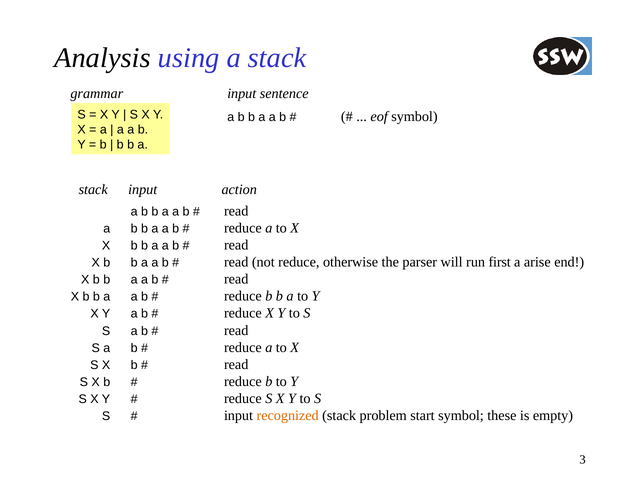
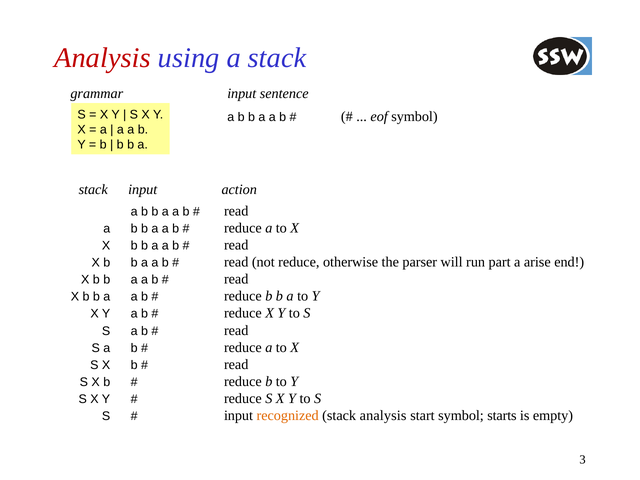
Analysis colour: black -> red (103, 58)
first: first -> part (500, 262)
stack problem: problem -> analysis (383, 416)
these: these -> starts (502, 416)
